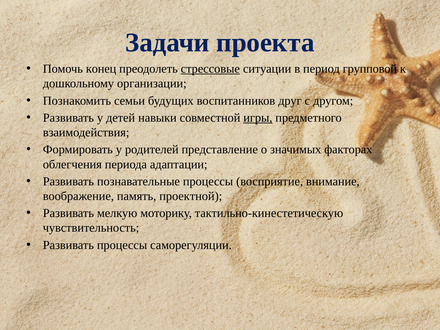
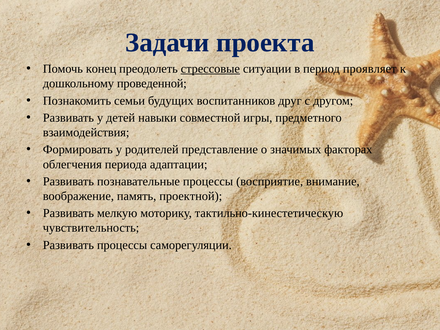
групповой: групповой -> проявляет (370, 69)
организации: организации -> проведенной (152, 84)
игры underline: present -> none (258, 118)
